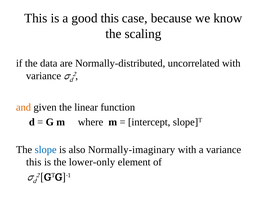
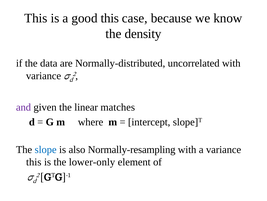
scaling: scaling -> density (143, 34)
and colour: orange -> purple (23, 107)
function: function -> matches (118, 107)
Normally-imaginary: Normally-imaginary -> Normally-resampling (132, 149)
